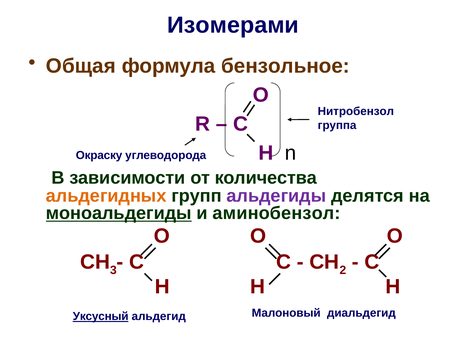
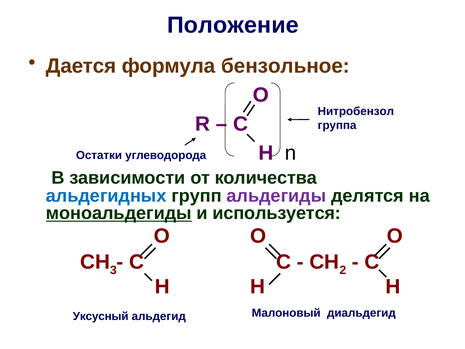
Изомерами: Изомерами -> Положение (233, 25)
Oбщая: Oбщая -> Дается (81, 66)
Окраску: Окраску -> Остатки (99, 155)
альдегидных colour: orange -> blue (106, 196)
аминобензол: аминобензол -> используется (277, 213)
Уксусный underline: present -> none (101, 316)
